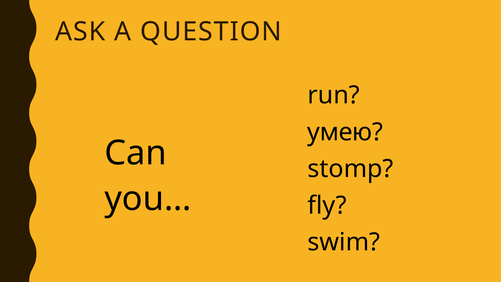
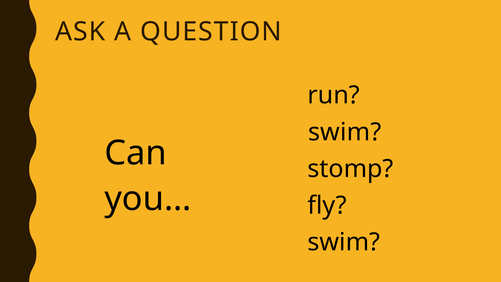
умею: умею -> swim (345, 132)
